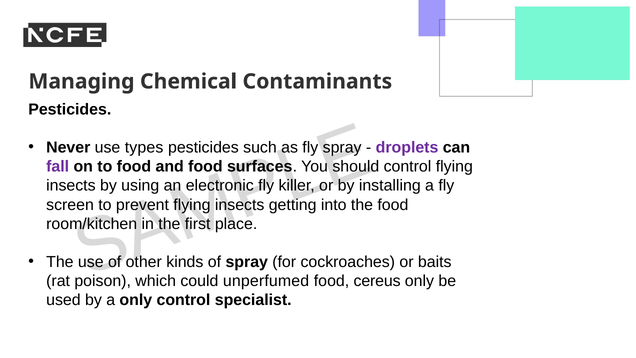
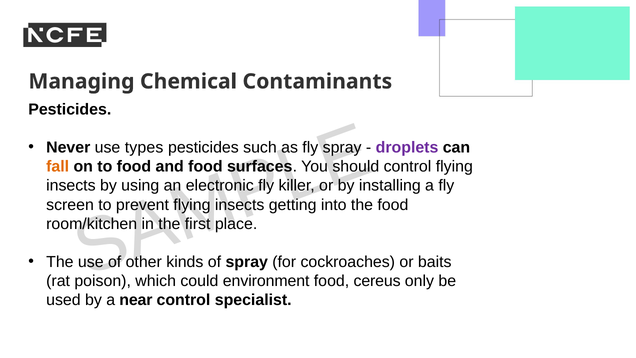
fall colour: purple -> orange (58, 166)
unperfumed: unperfumed -> environment (266, 281)
a only: only -> near (136, 300)
